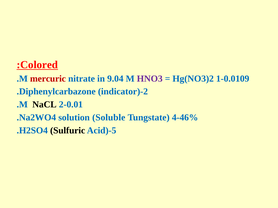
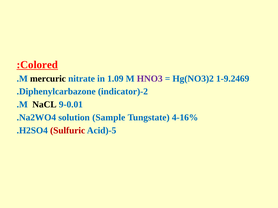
mercuric colour: red -> black (48, 79)
9.04: 9.04 -> 1.09 (115, 79)
1-0.0109: 1-0.0109 -> 1-9.2469 (233, 79)
2-0.01: 2-0.01 -> 9-0.01 (71, 105)
Soluble: Soluble -> Sample (109, 118)
4-46%: 4-46% -> 4-16% (185, 118)
Sulfuric colour: black -> red (68, 131)
